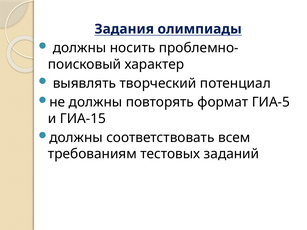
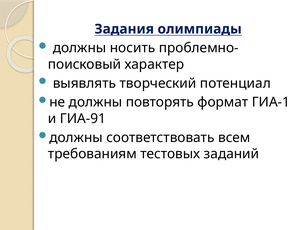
ГИА-5: ГИА-5 -> ГИА-1 (271, 102)
ГИА-15: ГИА-15 -> ГИА-91 (83, 119)
